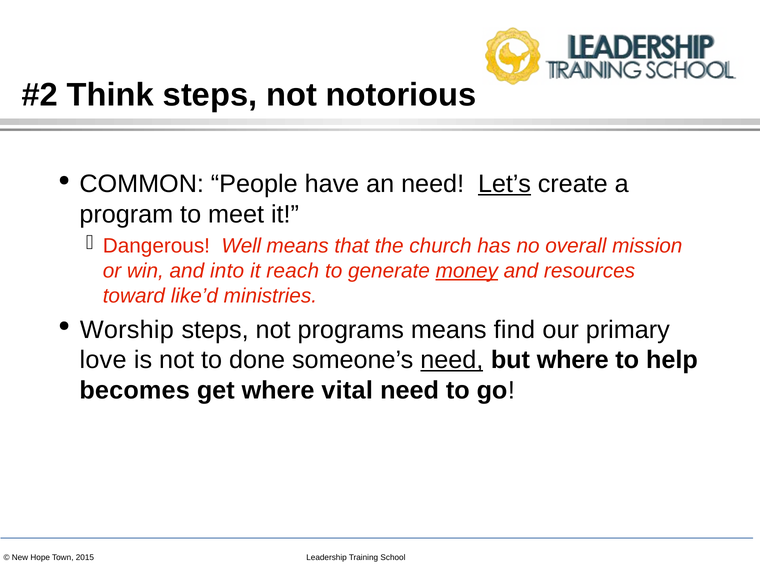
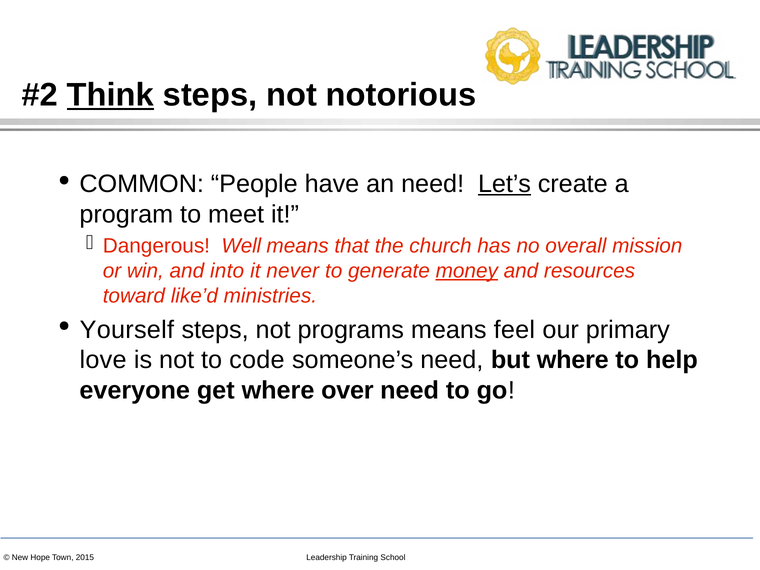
Think underline: none -> present (110, 95)
reach: reach -> never (293, 271)
Worship: Worship -> Yourself (127, 330)
find: find -> feel (514, 330)
done: done -> code (257, 360)
need underline: present -> none (452, 360)
becomes: becomes -> everyone (135, 390)
vital: vital -> over (347, 390)
